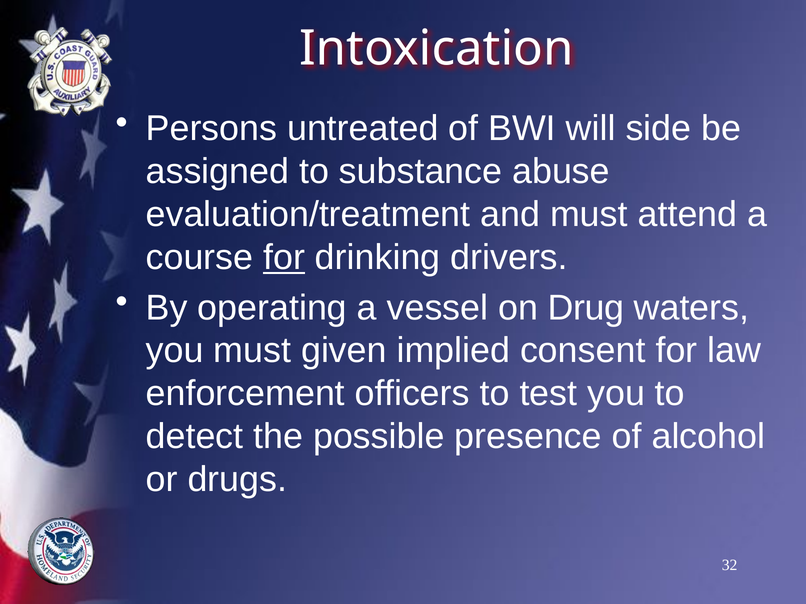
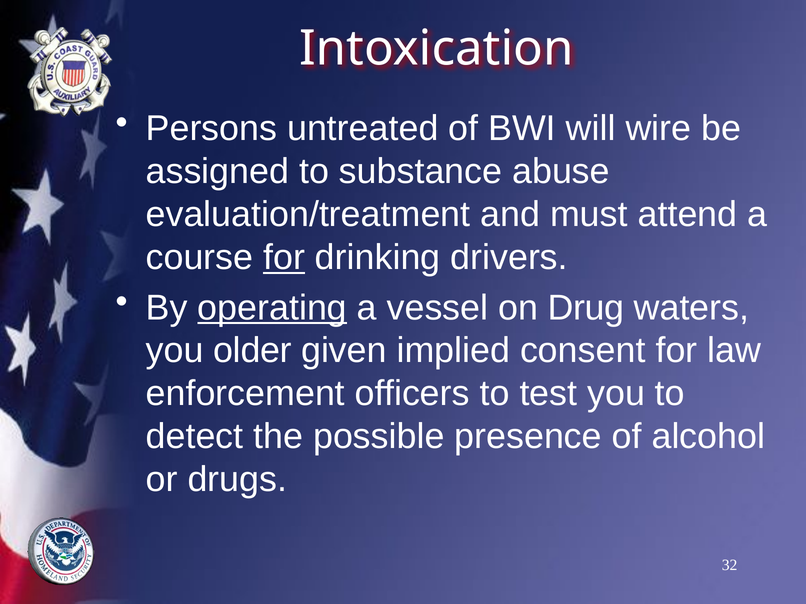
side: side -> wire (658, 129)
operating underline: none -> present (272, 308)
you must: must -> older (252, 351)
